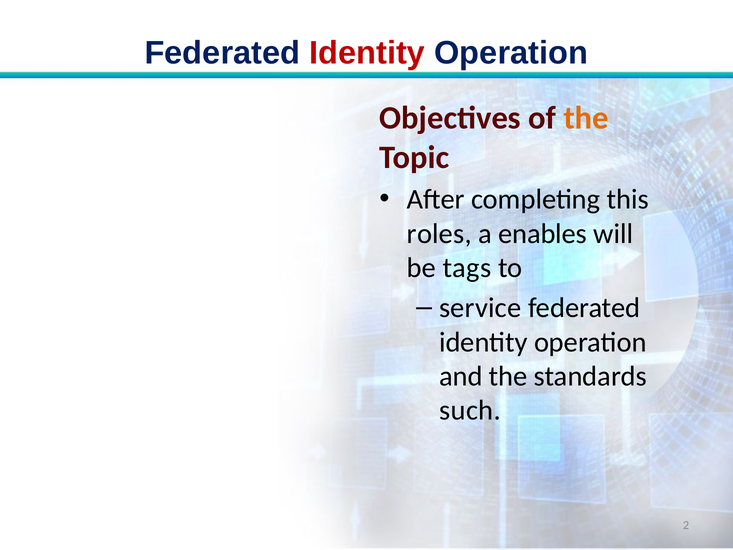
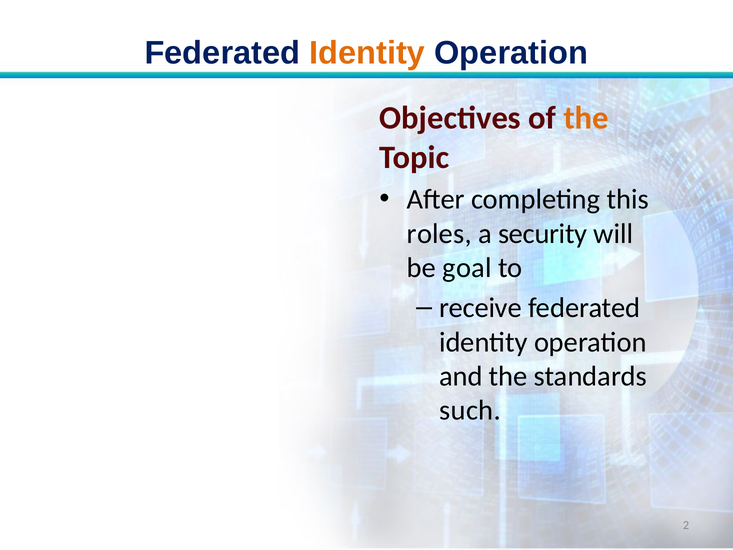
Identity colour: red -> orange (367, 53)
enables: enables -> security (543, 234)
tags: tags -> goal (467, 268)
service: service -> receive (480, 308)
